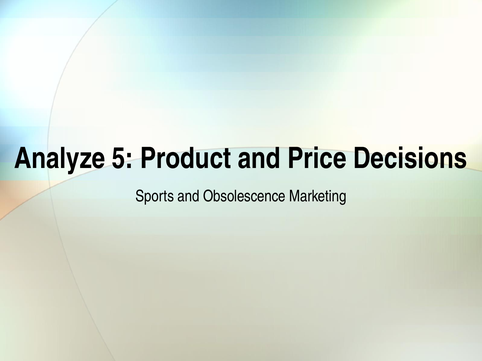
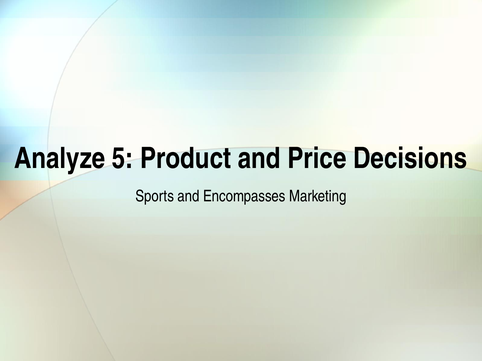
Obsolescence: Obsolescence -> Encompasses (244, 197)
